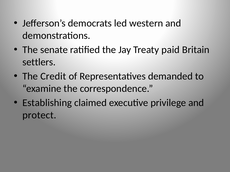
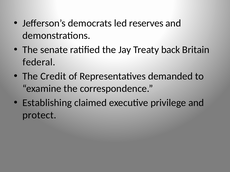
western: western -> reserves (146, 23)
paid: paid -> back (171, 50)
settlers: settlers -> federal (39, 62)
